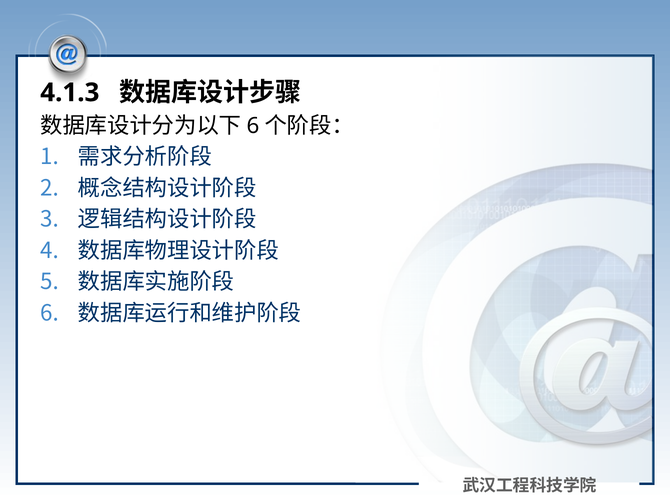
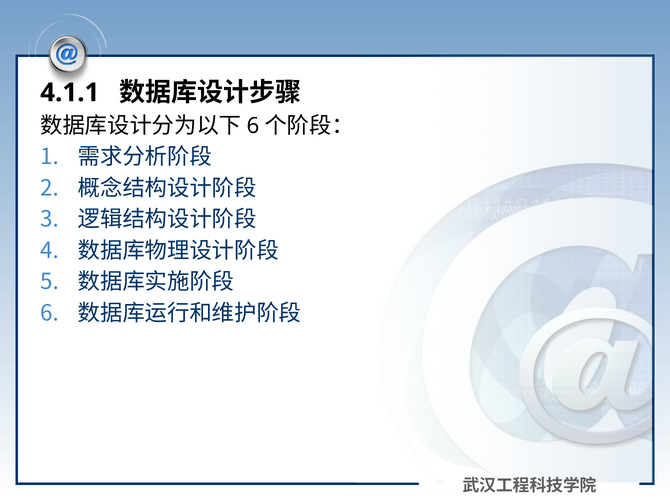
4.1.3: 4.1.3 -> 4.1.1 (70, 93)
